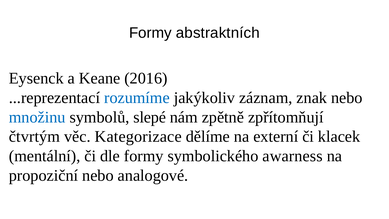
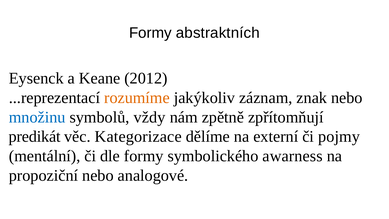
2016: 2016 -> 2012 (146, 78)
rozumíme colour: blue -> orange (137, 98)
slepé: slepé -> vždy (150, 117)
čtvrtým: čtvrtým -> predikát (35, 137)
klacek: klacek -> pojmy (339, 137)
